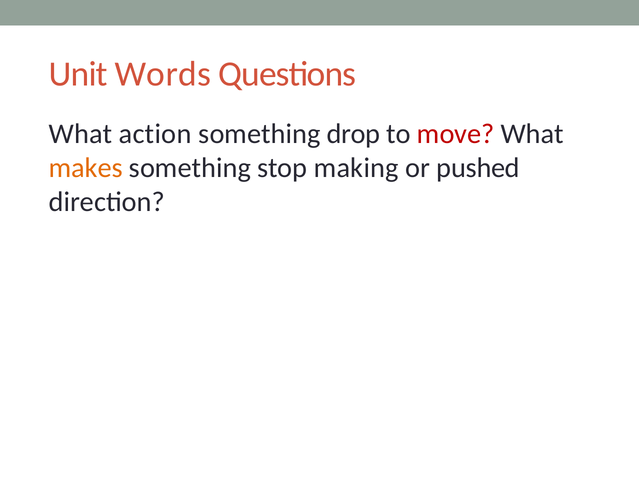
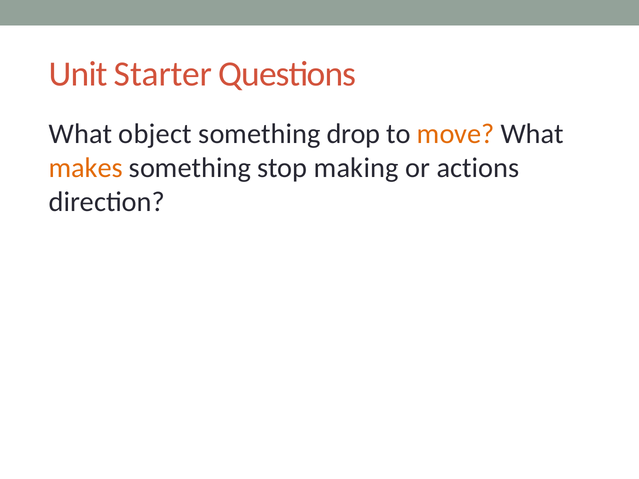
Words: Words -> Starter (163, 74)
action: action -> object (155, 134)
move colour: red -> orange (456, 134)
pushed: pushed -> actions (478, 168)
